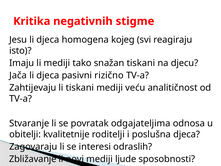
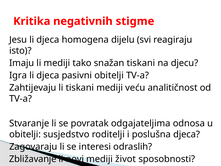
kojeg: kojeg -> dijelu (123, 40)
Jača: Jača -> Igra (18, 75)
pasivni rizično: rizično -> obitelji (109, 75)
kvalitetnije: kvalitetnije -> susjedstvo (66, 134)
ljude: ljude -> život (126, 159)
